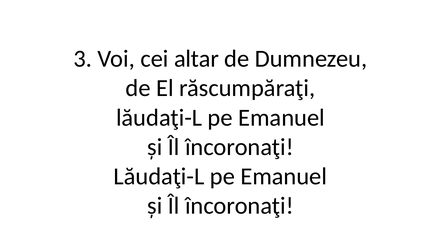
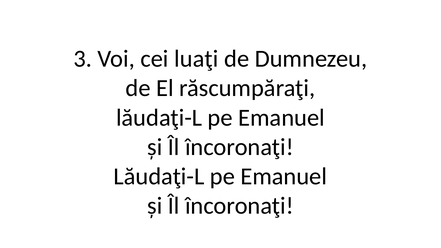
altar: altar -> luaţi (196, 59)
